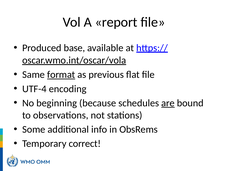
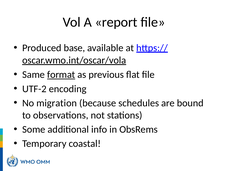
UTF-4: UTF-4 -> UTF-2 (34, 89)
beginning: beginning -> migration (57, 103)
are underline: present -> none (168, 103)
correct: correct -> coastal (85, 144)
